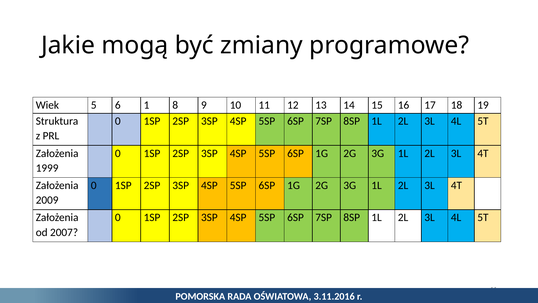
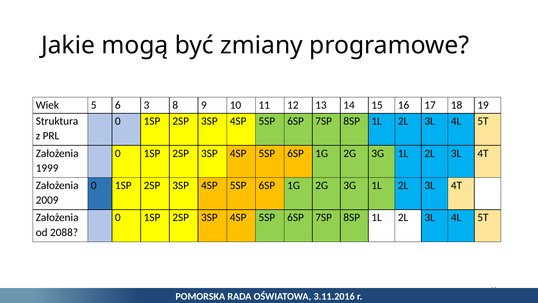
1: 1 -> 3 (147, 105)
2007: 2007 -> 2088 (64, 232)
